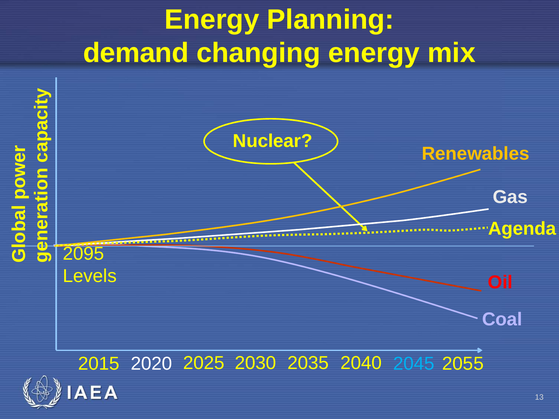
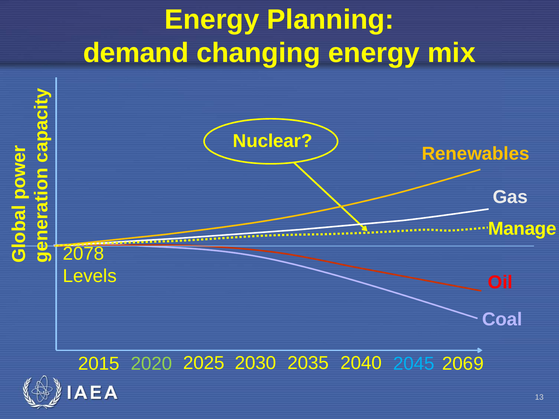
Agenda: Agenda -> Manage (522, 229)
2095: 2095 -> 2078 (84, 254)
2055: 2055 -> 2069 (463, 364)
2020 colour: white -> light green (152, 364)
